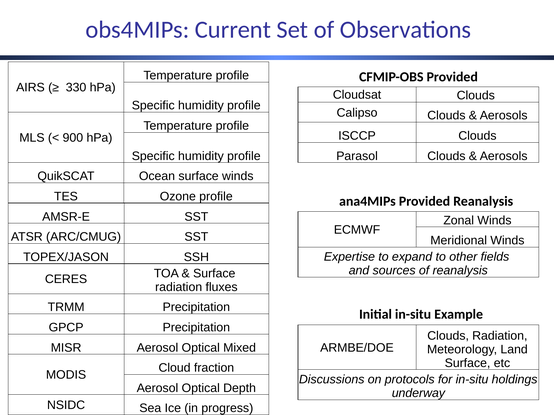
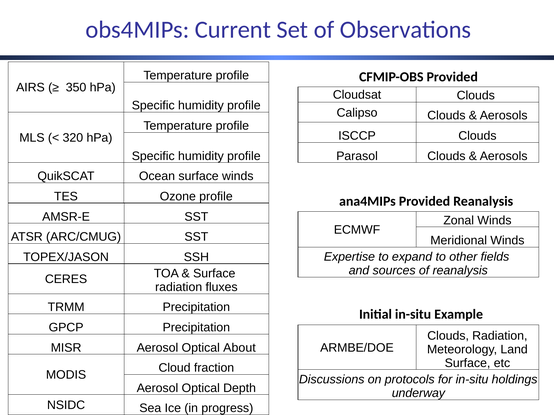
330: 330 -> 350 (76, 88)
900: 900 -> 320 (73, 138)
Mixed: Mixed -> About (240, 348)
